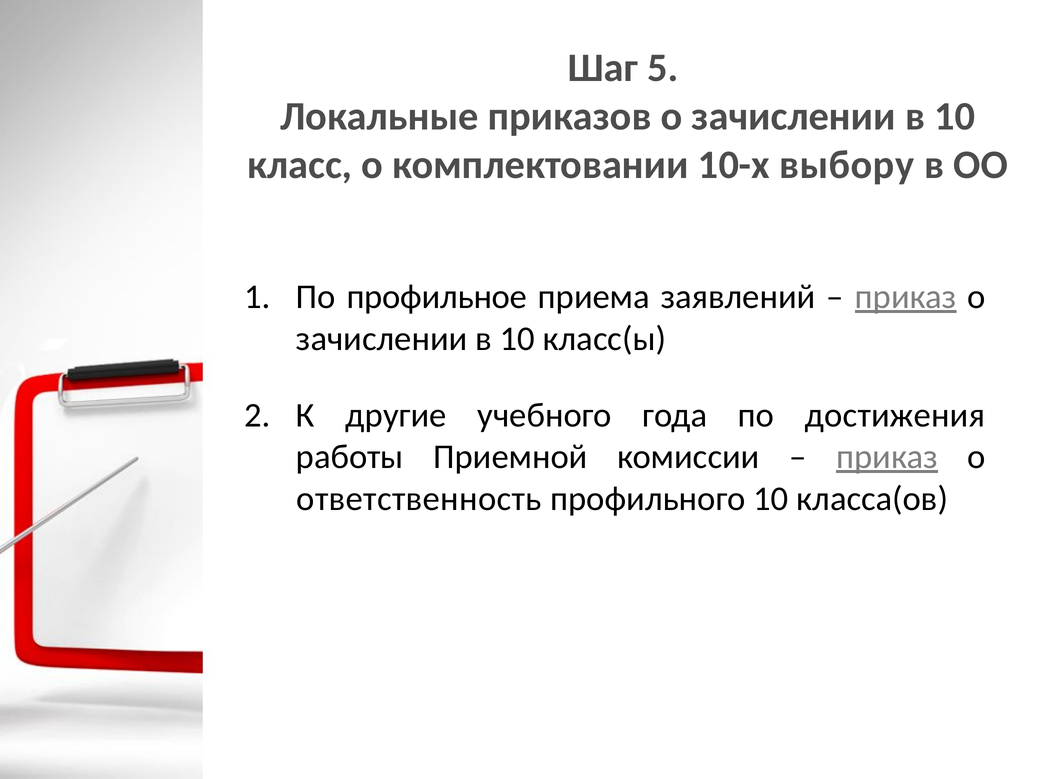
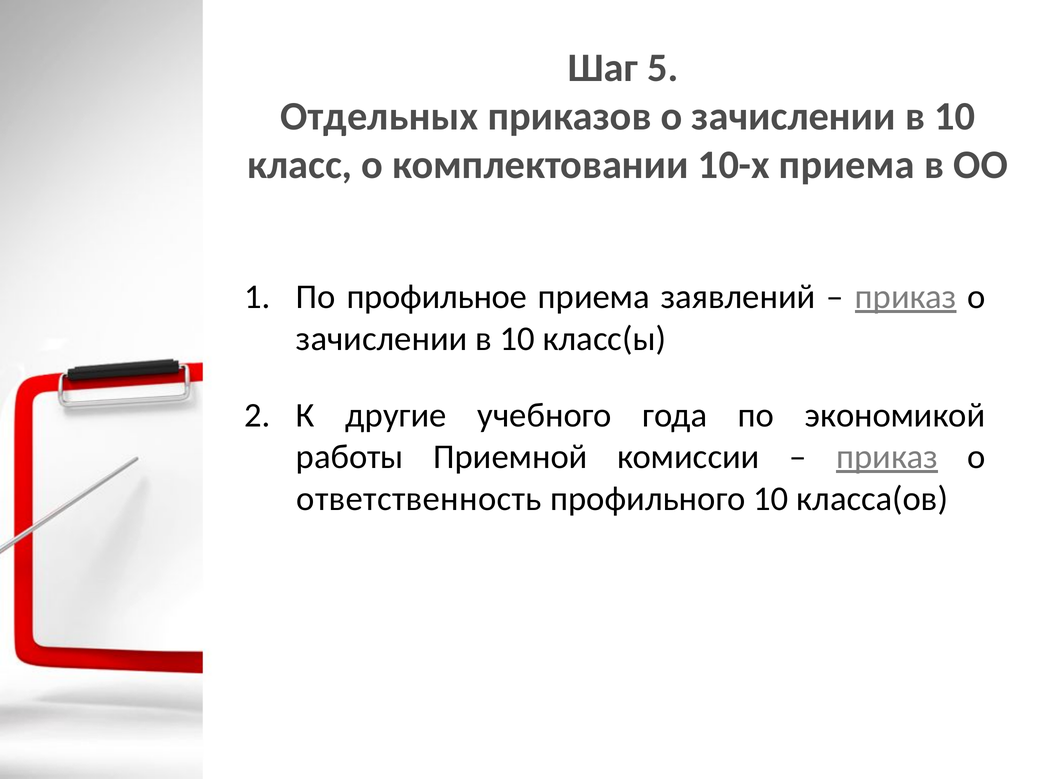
Локальные: Локальные -> Отдельных (379, 116)
10-х выбору: выбору -> приема (847, 165)
достижения: достижения -> экономикой (895, 415)
